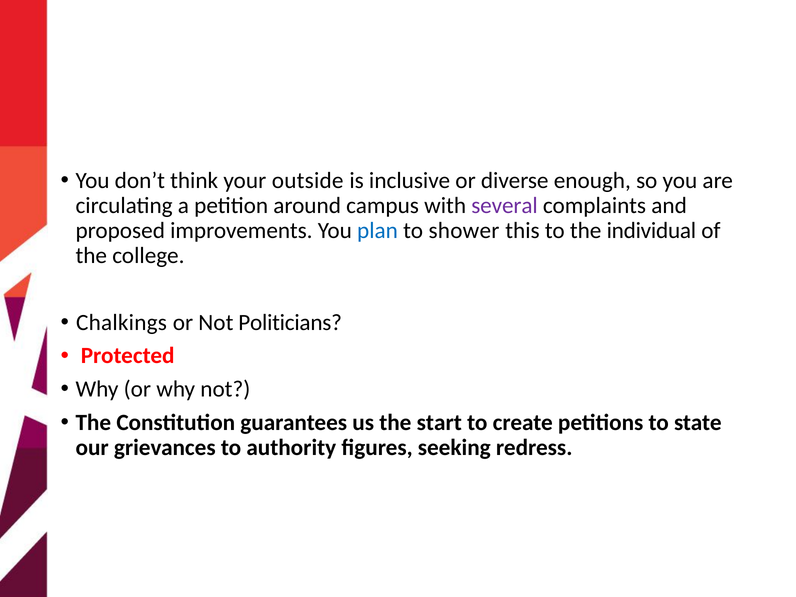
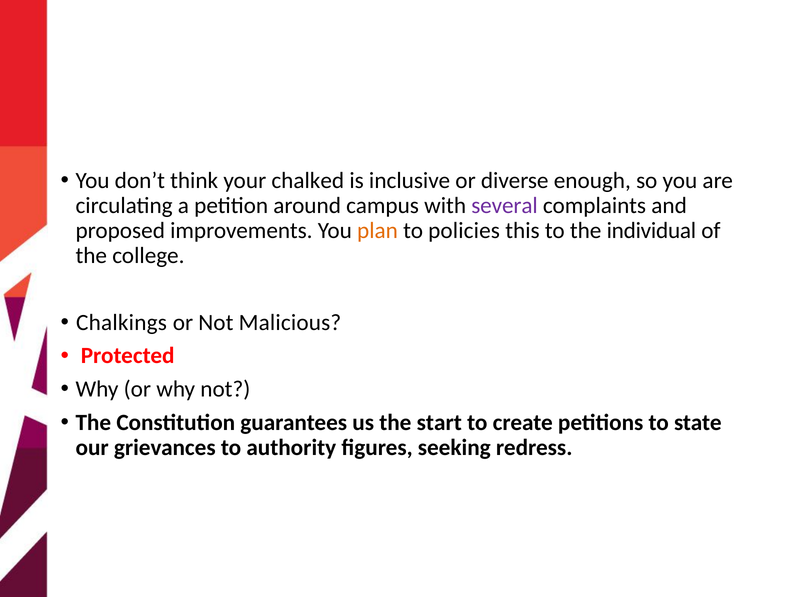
outside: outside -> chalked (308, 180)
plan colour: blue -> orange (378, 231)
shower: shower -> policies (464, 231)
Politicians: Politicians -> Malicious (290, 322)
